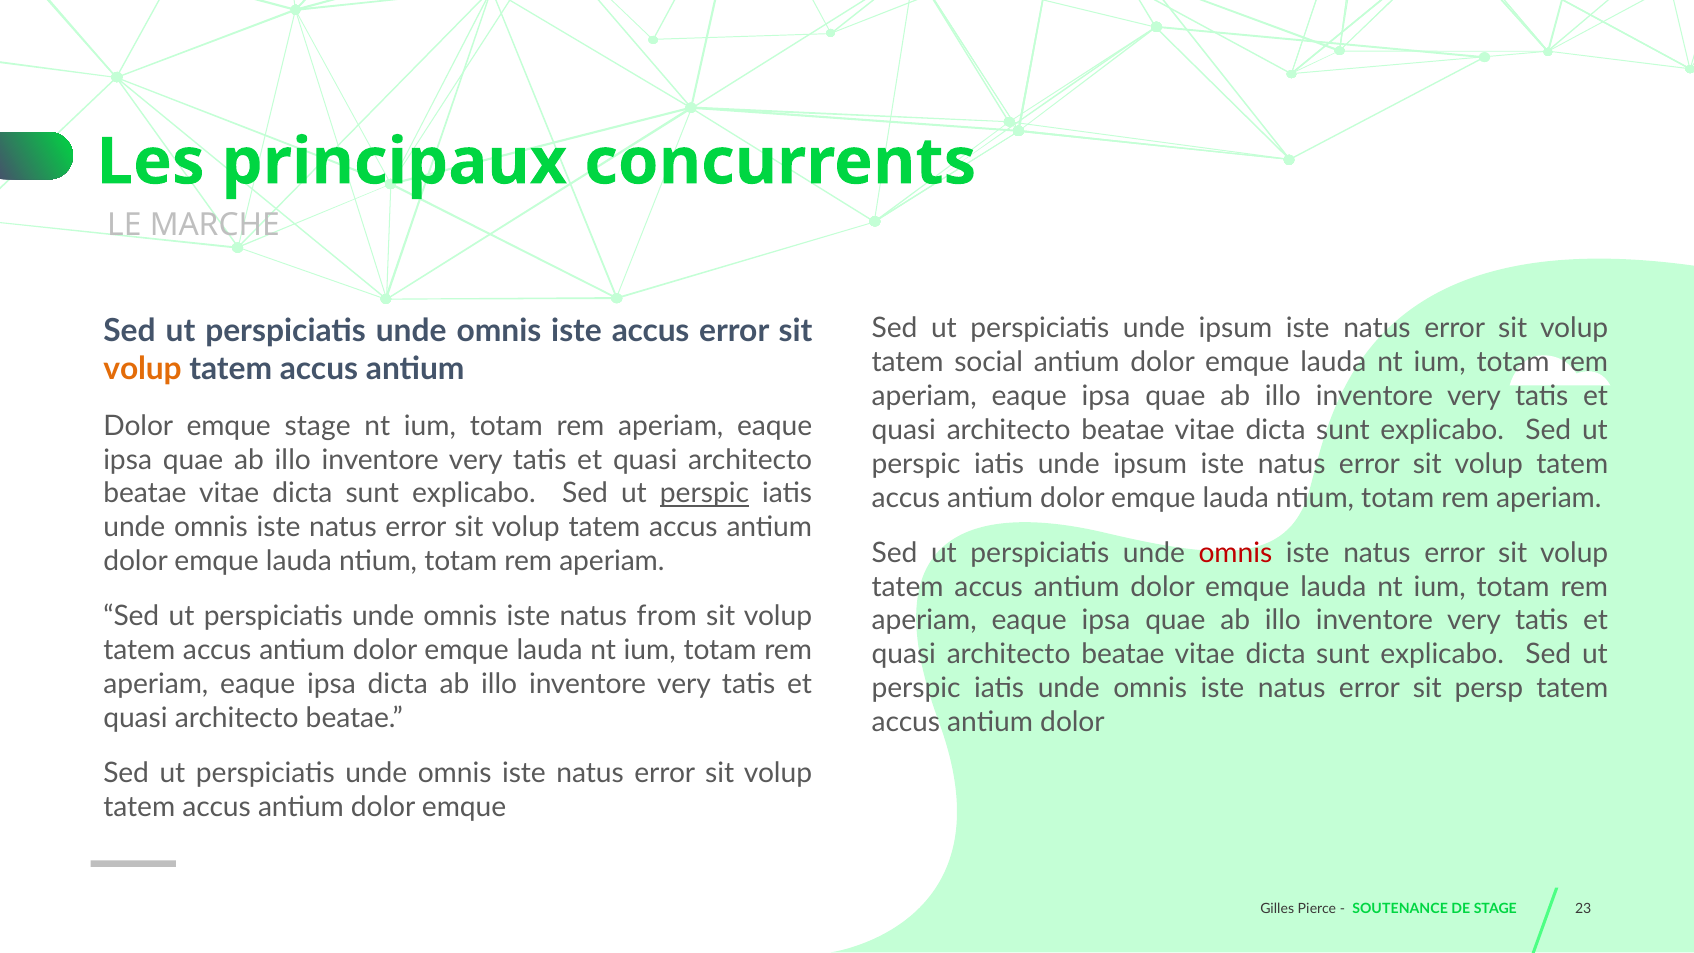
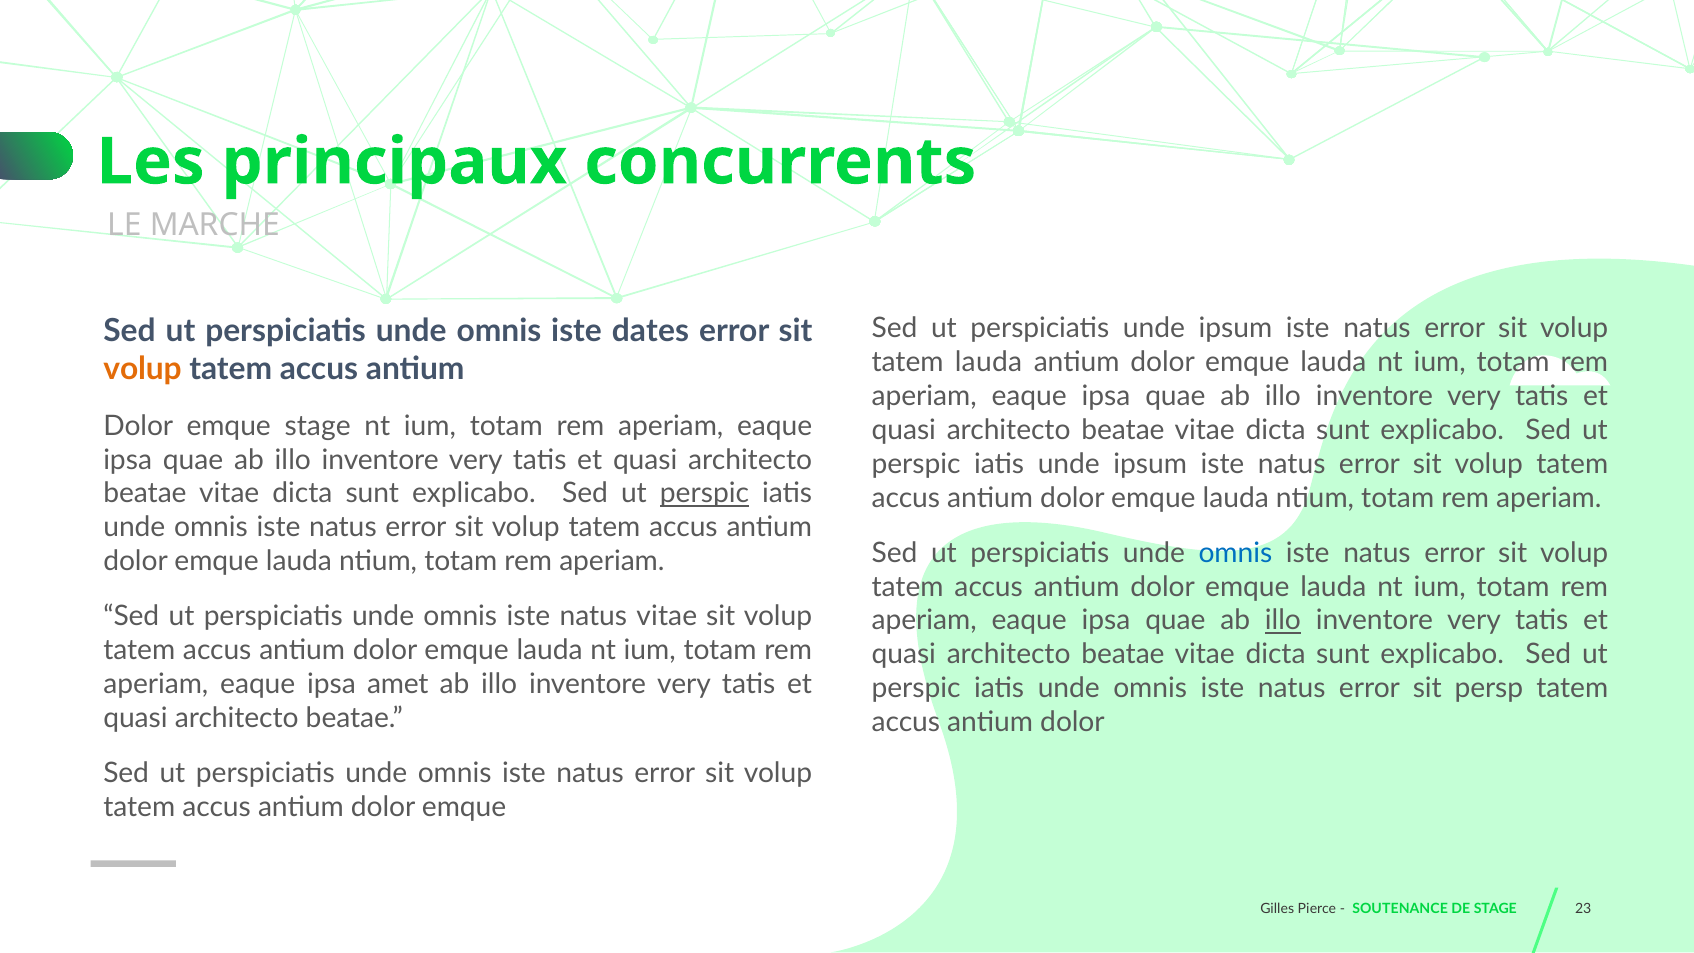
iste accus: accus -> dates (650, 331)
tatem social: social -> lauda (988, 362)
omnis colour: red -> blue (1235, 553)
natus from: from -> vitae (667, 616)
illo underline: none -> present (1283, 621)
ipsa dicta: dicta -> amet (398, 684)
